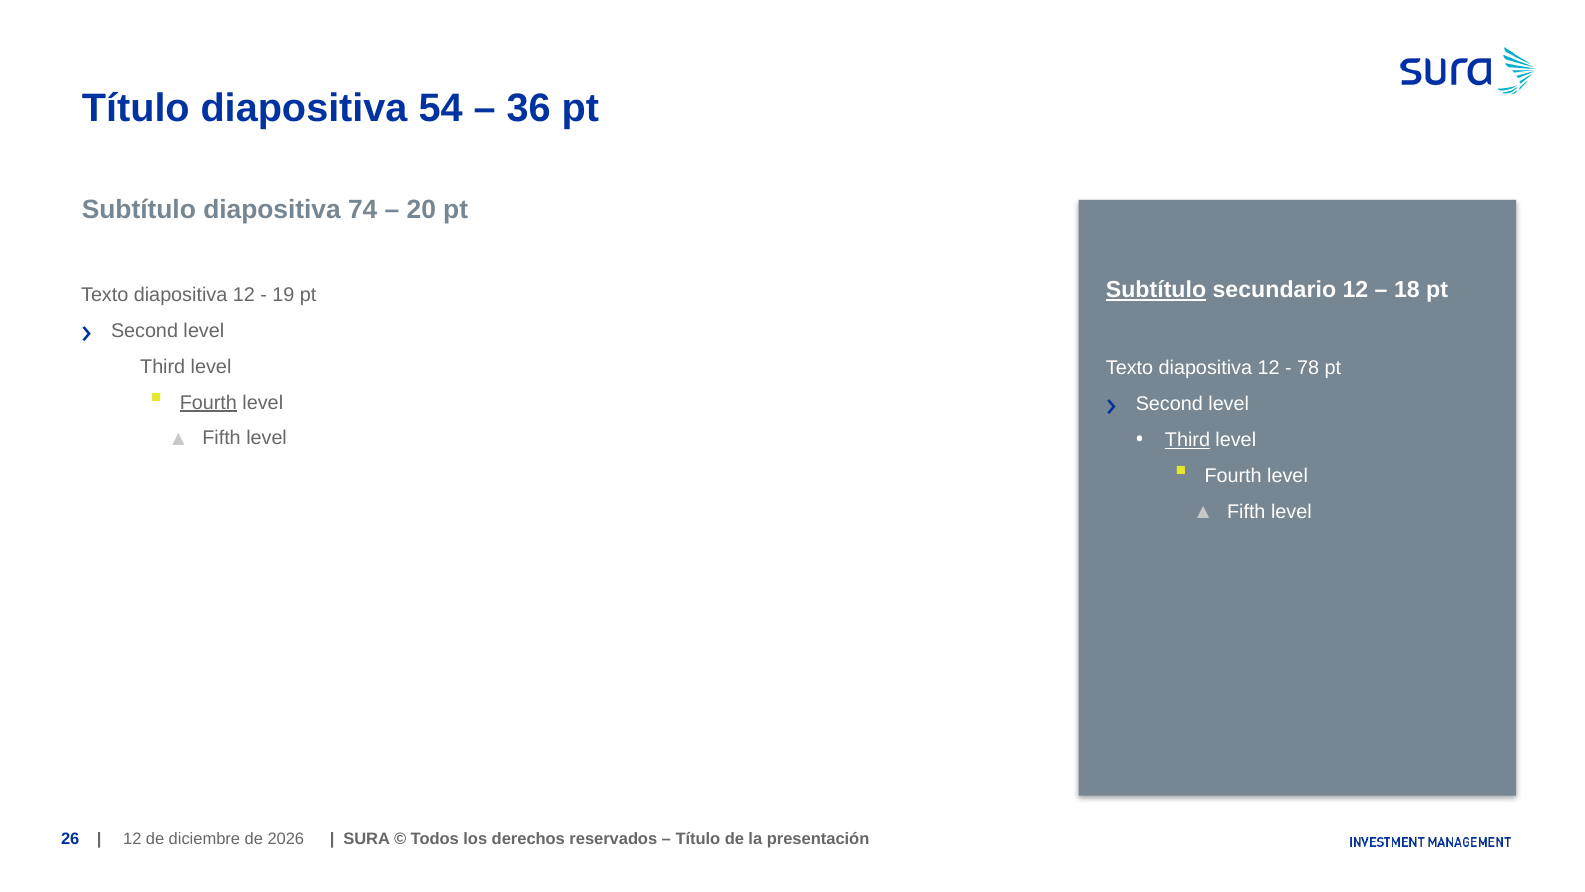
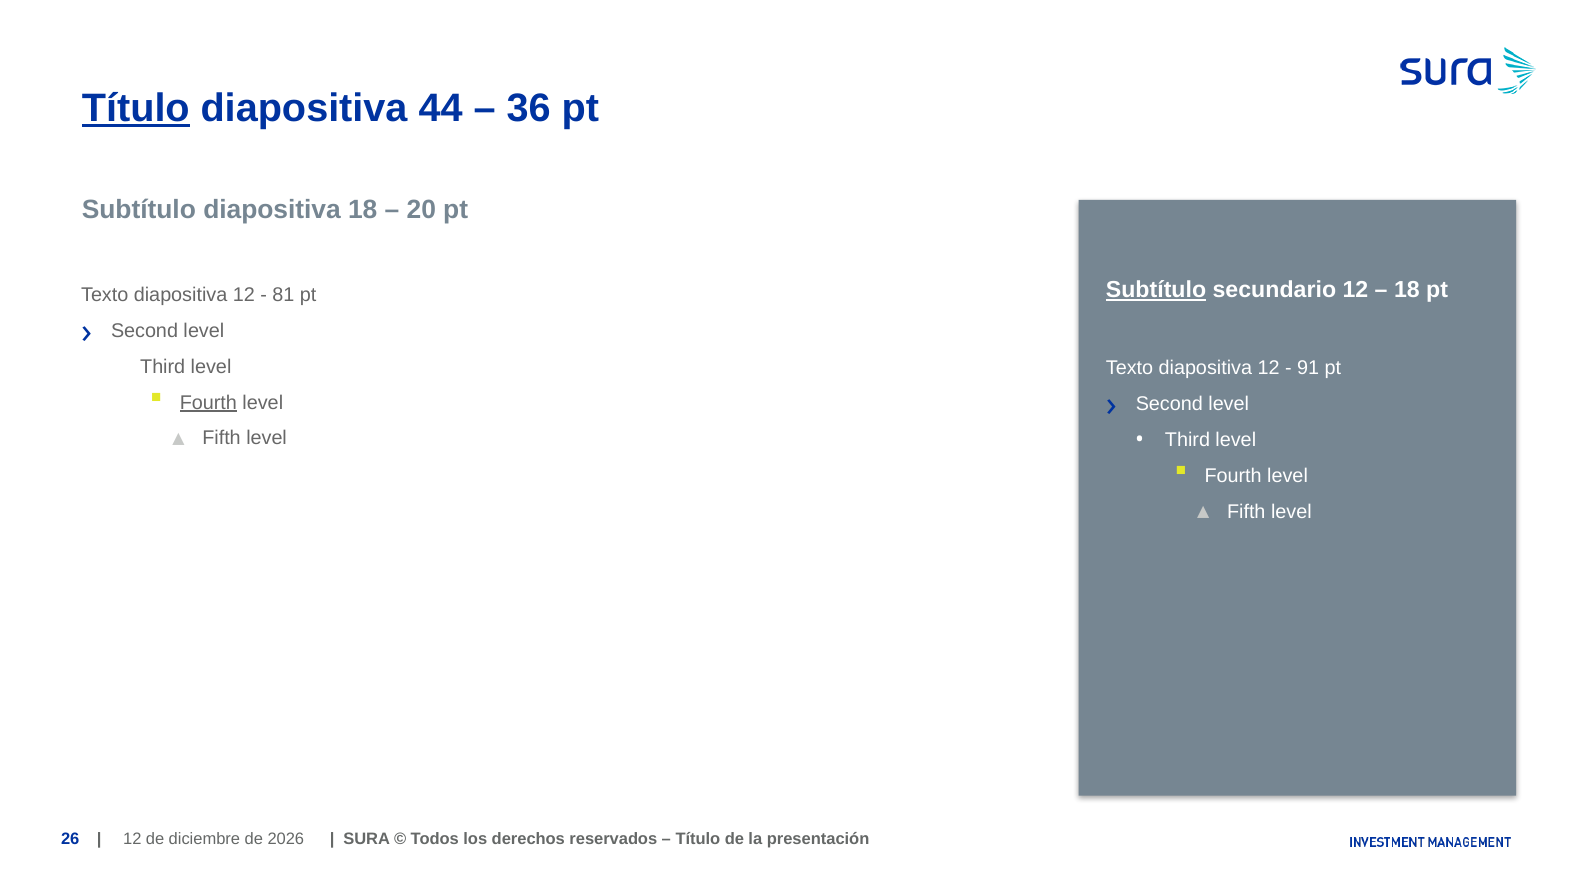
Título underline: none -> present (136, 109)
54: 54 -> 44 (441, 109)
diapositiva 74: 74 -> 18 (363, 210)
19: 19 -> 81 (283, 295)
78: 78 -> 91 (1308, 368)
Third underline: present -> none (1188, 440)
